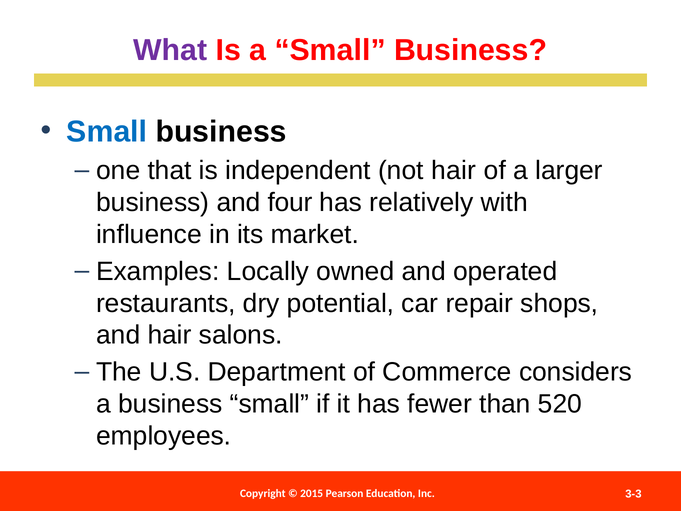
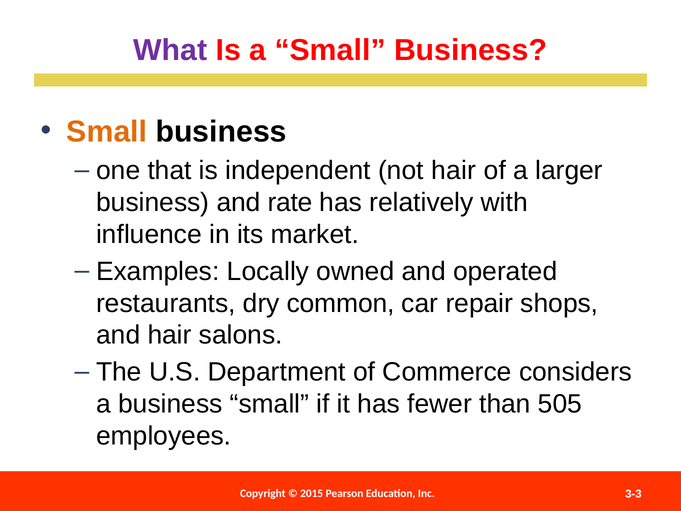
Small colour: blue -> orange (107, 132)
four: four -> rate (290, 202)
potential: potential -> common (341, 303)
520: 520 -> 505 (560, 404)
